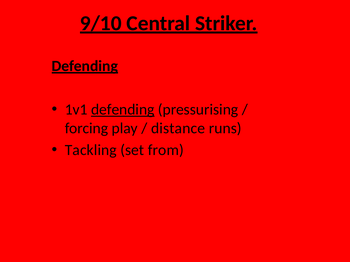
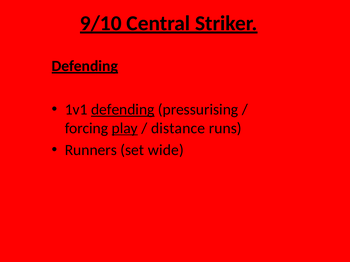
play underline: none -> present (125, 128)
Tackling: Tackling -> Runners (91, 150)
from: from -> wide (166, 150)
